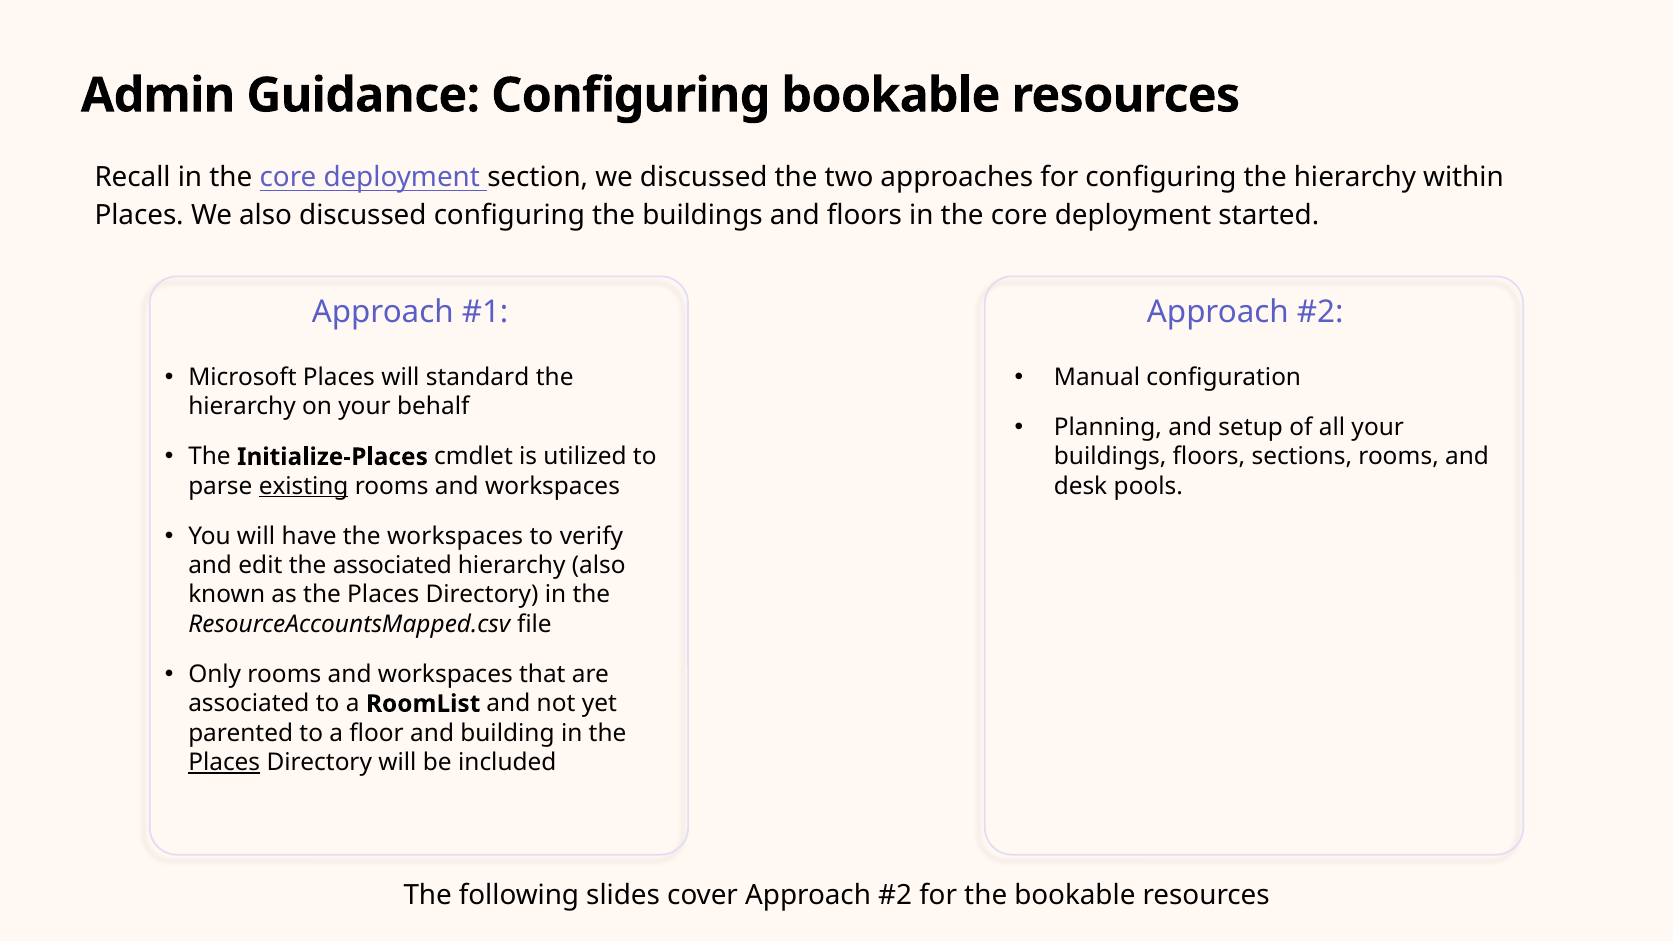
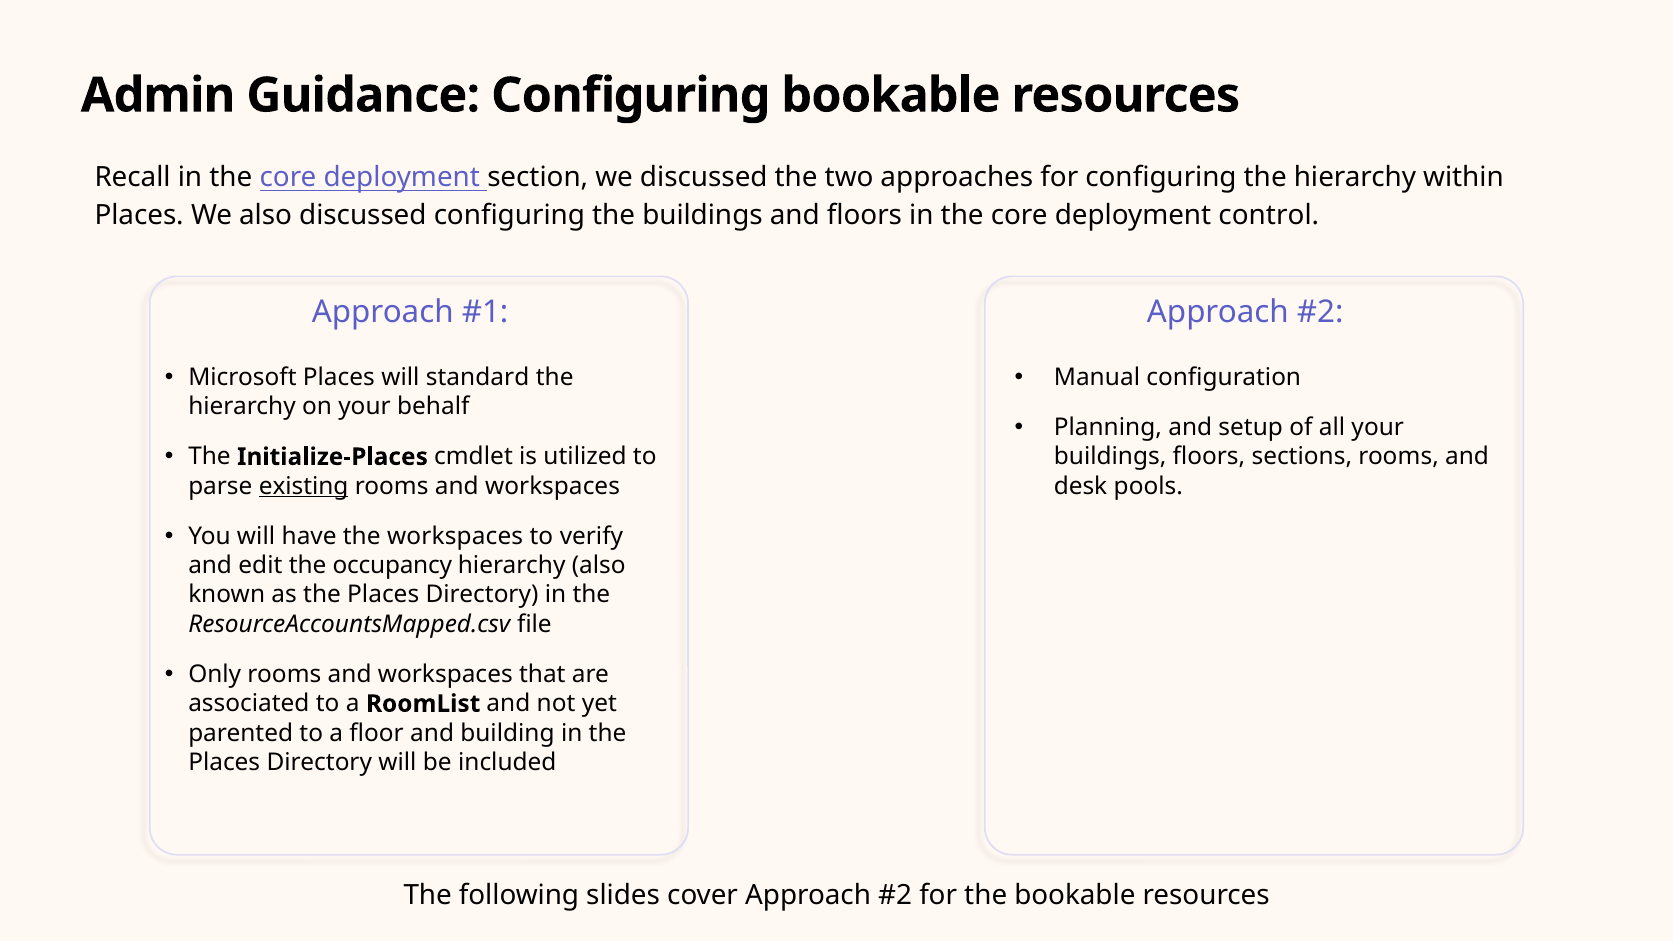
started: started -> control (1269, 216)
the associated: associated -> occupancy (392, 566)
Places underline: present -> none (224, 762)
